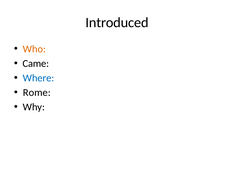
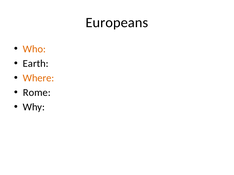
Introduced: Introduced -> Europeans (117, 23)
Came: Came -> Earth (36, 64)
Where colour: blue -> orange (38, 78)
